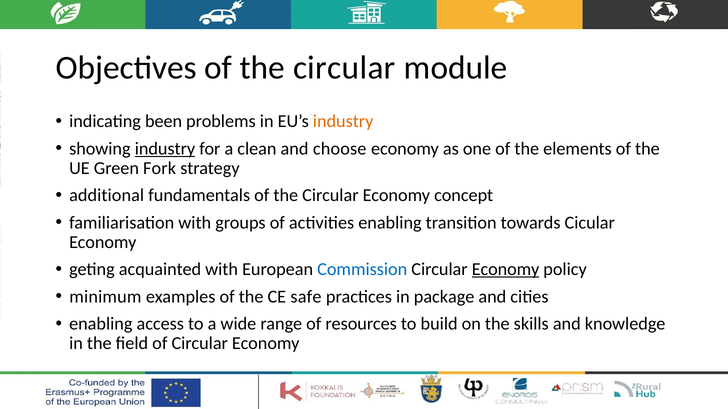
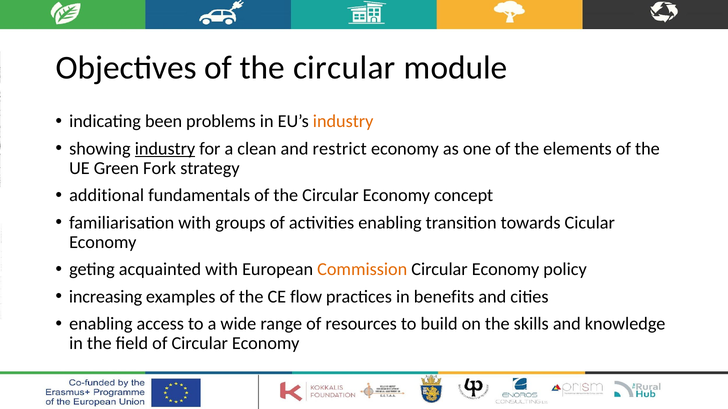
choose: choose -> restrict (340, 149)
Commission colour: blue -> orange (362, 270)
Economy underline: present -> none (506, 270)
minimum: minimum -> increasing (106, 297)
safe: safe -> flow (306, 297)
package: package -> benefits (444, 297)
